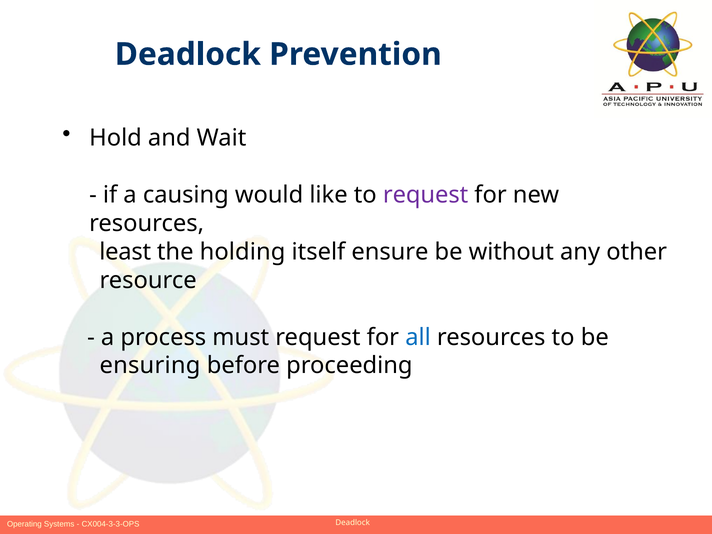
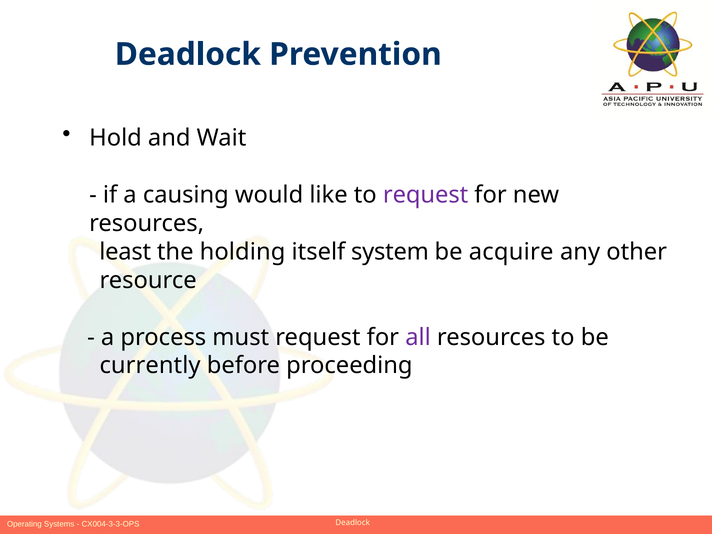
ensure: ensure -> system (390, 252)
without: without -> acquire (511, 252)
all colour: blue -> purple (418, 337)
ensuring: ensuring -> currently (150, 366)
